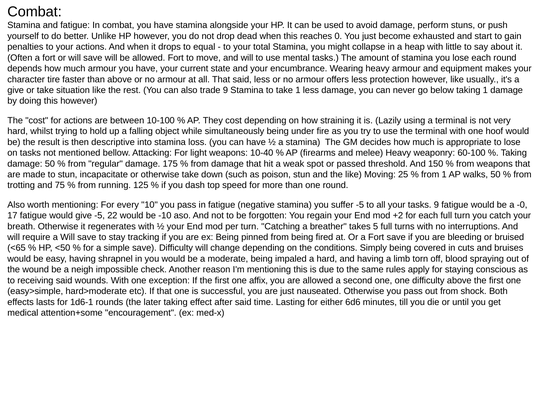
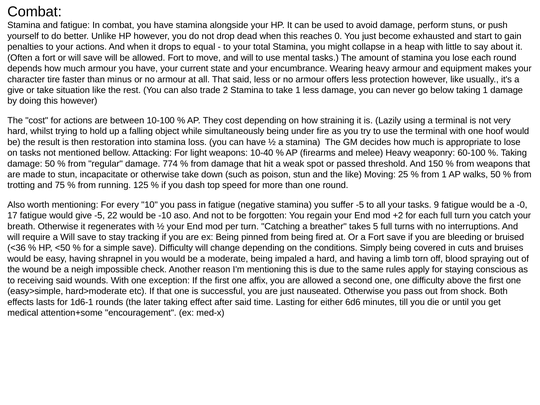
than above: above -> minus (120, 79)
trade 9: 9 -> 2 (225, 90)
descriptive: descriptive -> restoration (113, 142)
175: 175 -> 774 (170, 164)
<65: <65 -> <36 (17, 248)
